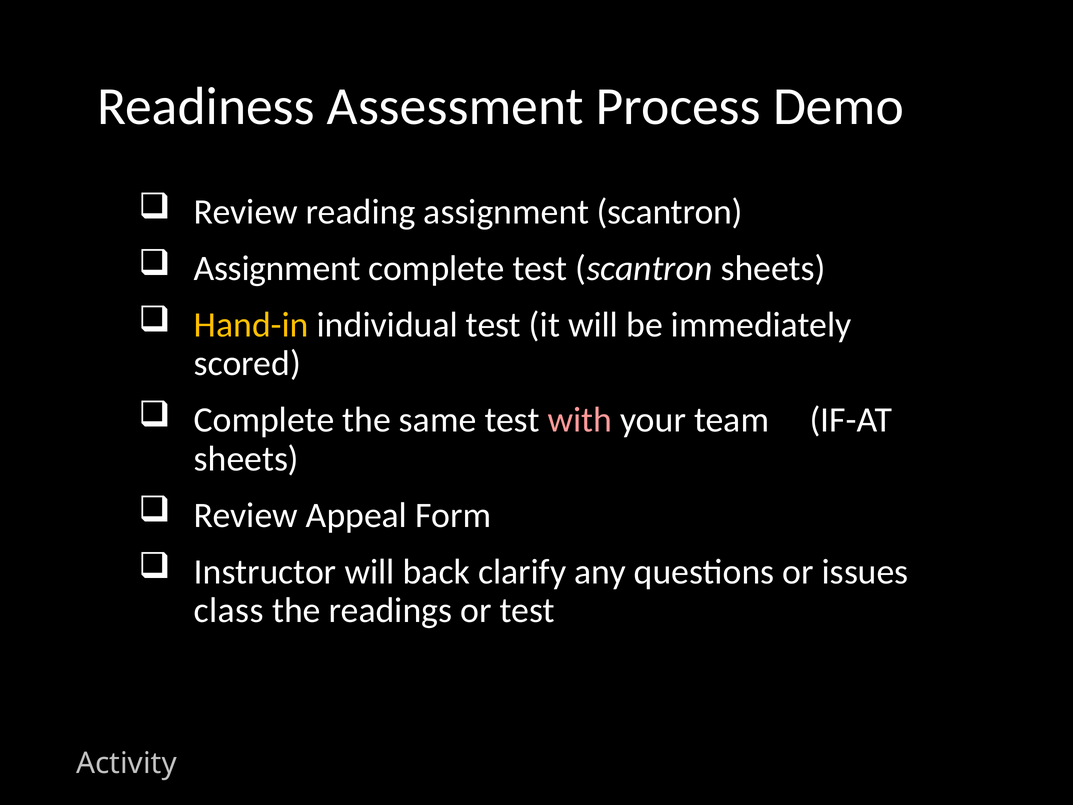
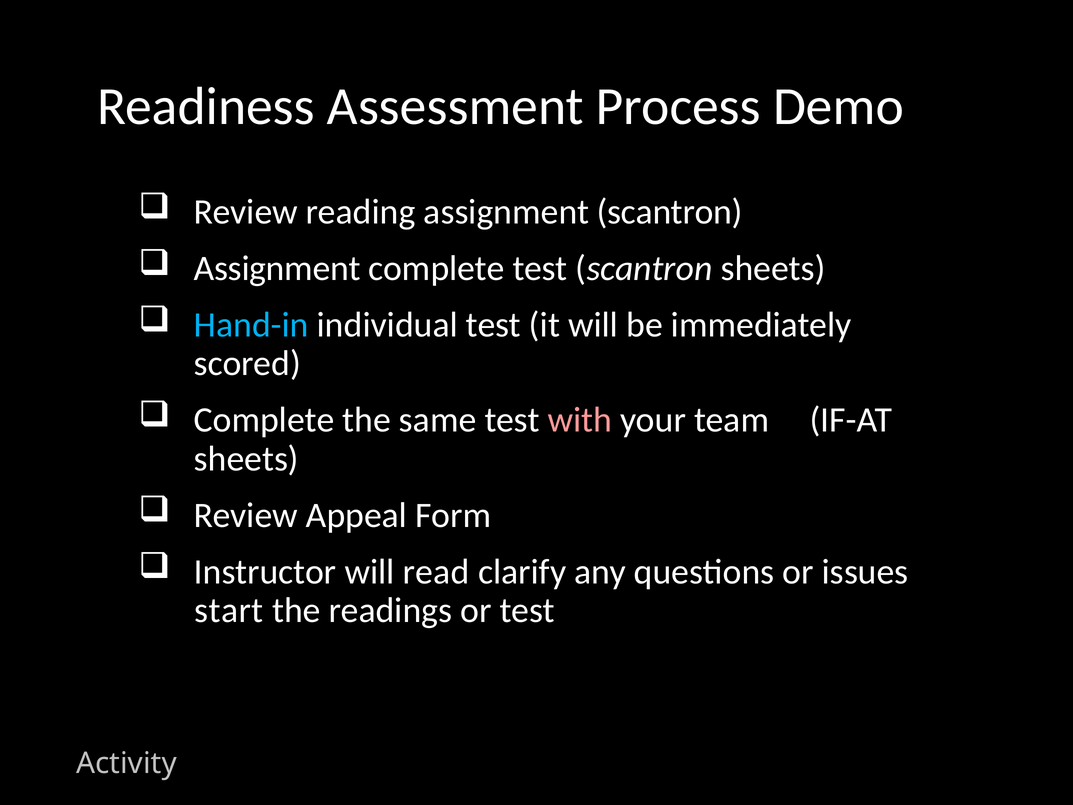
Hand-in colour: yellow -> light blue (251, 325)
back: back -> read (436, 572)
class: class -> start (229, 610)
